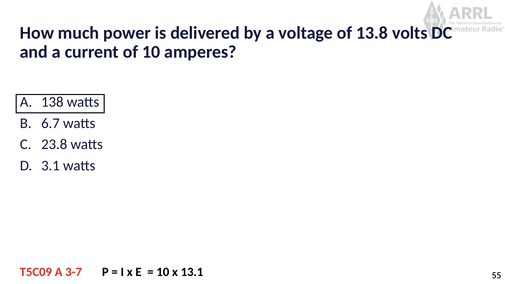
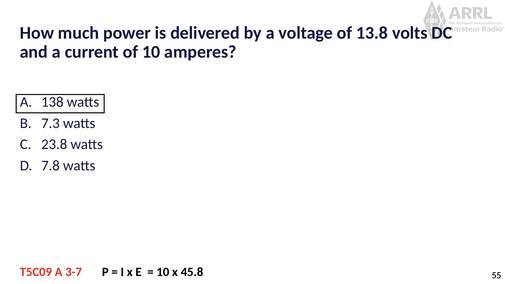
6.7: 6.7 -> 7.3 (50, 123)
3.1: 3.1 -> 7.8 (50, 166)
13.1: 13.1 -> 45.8 (192, 272)
